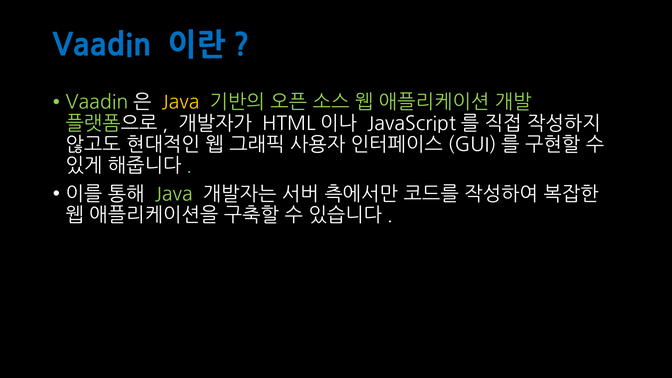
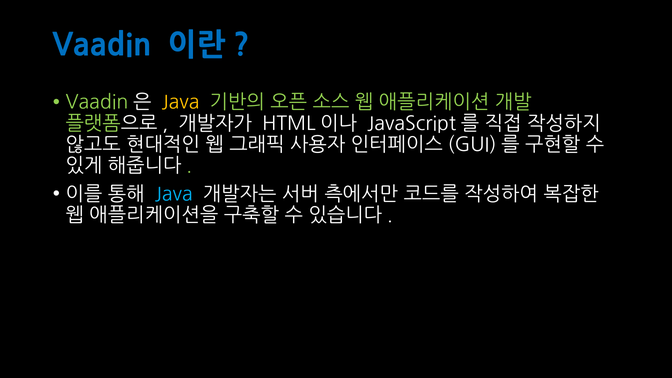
Java colour: light green -> light blue (174, 194)
